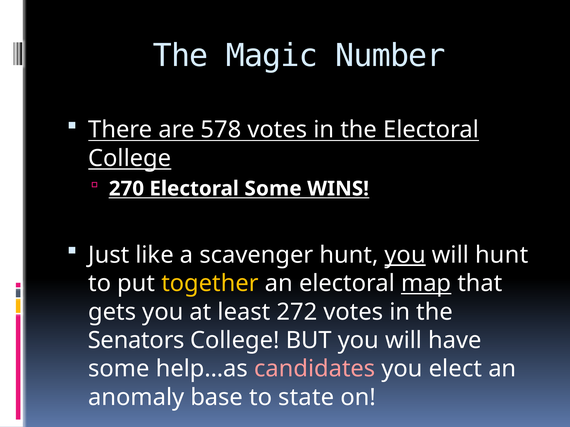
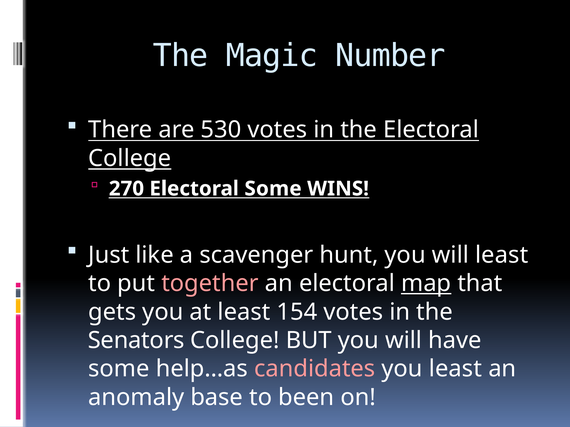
578: 578 -> 530 (221, 130)
you underline: present -> none (405, 255)
will hunt: hunt -> least (502, 255)
together colour: yellow -> pink (210, 284)
272: 272 -> 154 (297, 312)
you elect: elect -> least (455, 369)
state: state -> been (306, 398)
